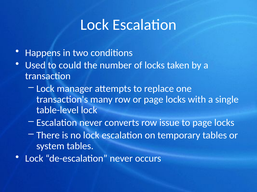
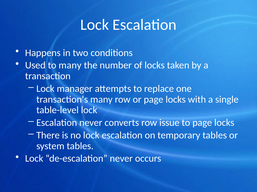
to could: could -> many (70, 66)
